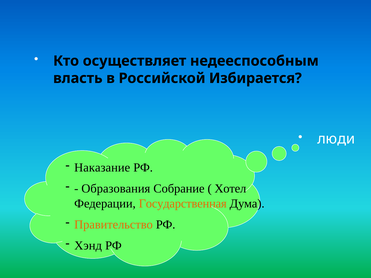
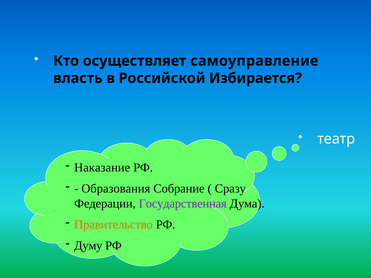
недееспособным: недееспособным -> самоуправление (254, 61)
люди: люди -> театр (336, 139)
Хотел: Хотел -> Сразу (230, 189)
Государственная colour: orange -> purple (183, 204)
Хэнд: Хэнд -> Думу (88, 246)
